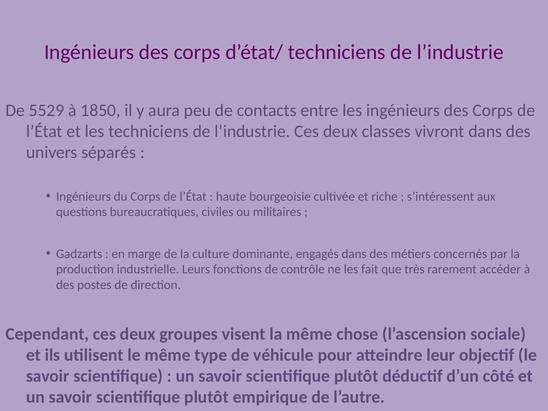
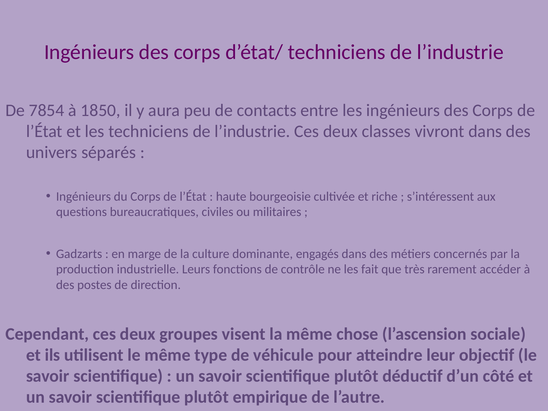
5529: 5529 -> 7854 (47, 110)
